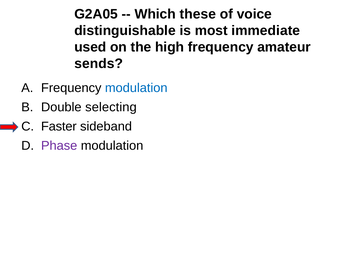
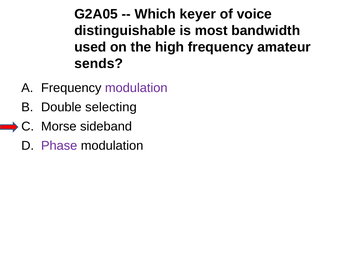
these: these -> keyer (198, 14)
immediate: immediate -> bandwidth (266, 31)
modulation colour: blue -> purple (136, 88)
Faster: Faster -> Morse (59, 127)
